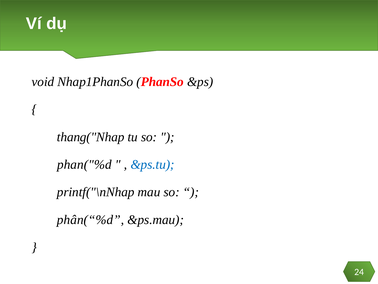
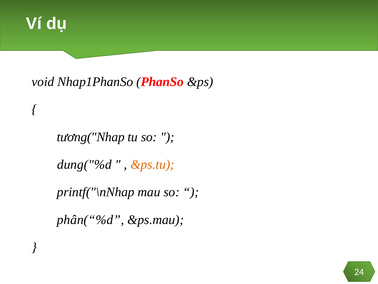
thang("Nhap: thang("Nhap -> tương("Nhap (91, 137)
phan("%d: phan("%d -> dung("%d (84, 164)
&ps.tu colour: blue -> orange (153, 164)
